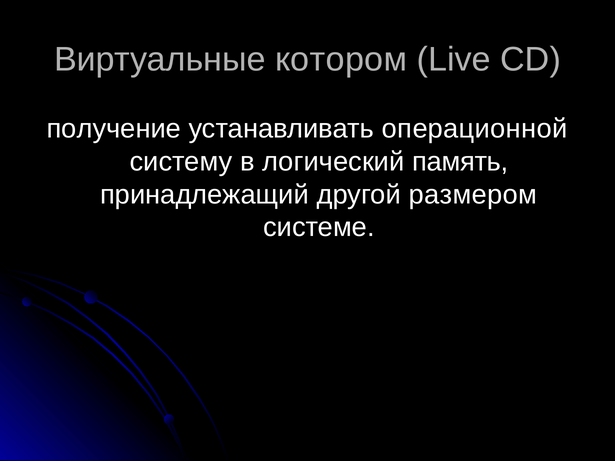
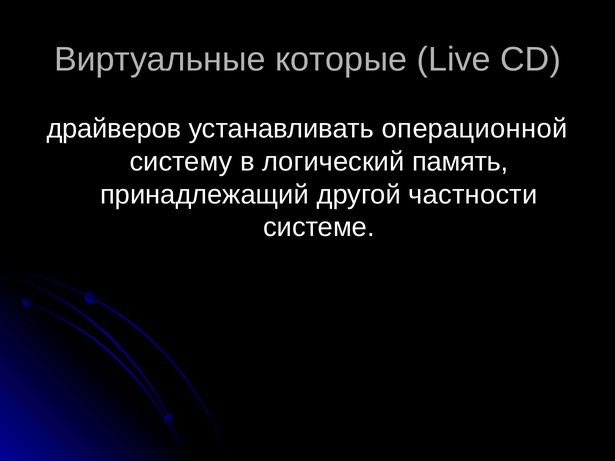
котором: котором -> которые (341, 59)
получение: получение -> драйверов (114, 129)
размером: размером -> частности (473, 195)
